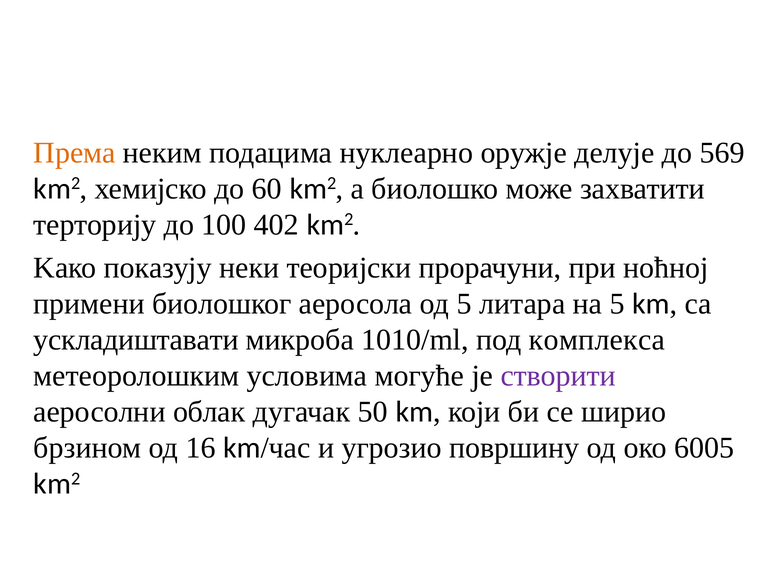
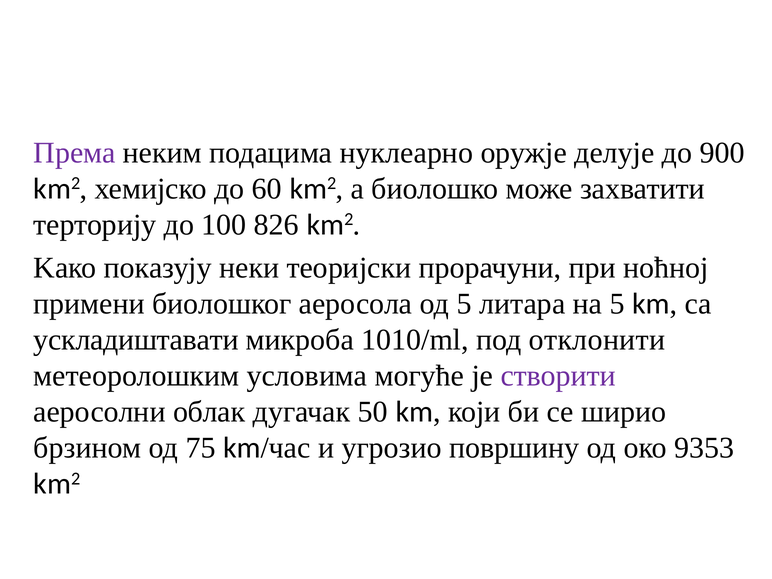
Према colour: orange -> purple (74, 153)
569: 569 -> 900 (722, 153)
402: 402 -> 826 (276, 225)
комплекса: комплекса -> отклонити (597, 340)
16: 16 -> 75 (201, 448)
6005: 6005 -> 9353 (704, 448)
